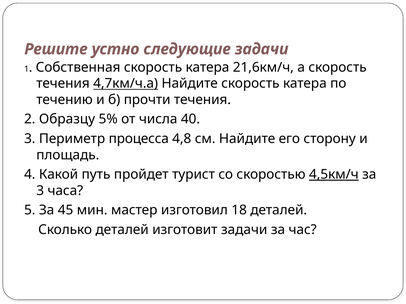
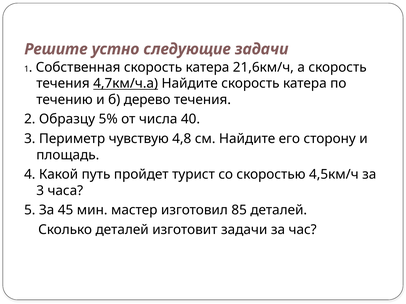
прочти: прочти -> дерево (147, 100)
процесса: процесса -> чувствую (139, 139)
4,5км/ч underline: present -> none (334, 175)
18: 18 -> 85 (239, 210)
